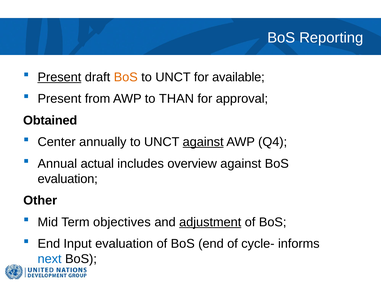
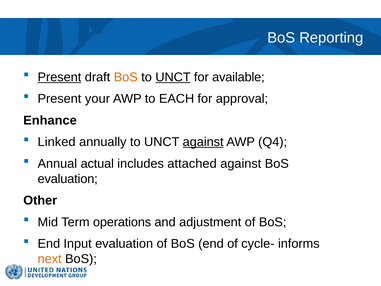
UNCT underline: none -> present (173, 77)
from: from -> your (97, 99)
THAN: THAN -> EACH (177, 99)
Obtained: Obtained -> Enhance (50, 120)
Center: Center -> Linked (57, 142)
overview: overview -> attached (192, 163)
objectives: objectives -> operations (122, 222)
adjustment underline: present -> none (210, 222)
next colour: blue -> orange (50, 259)
